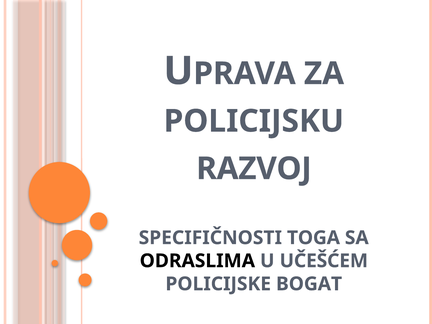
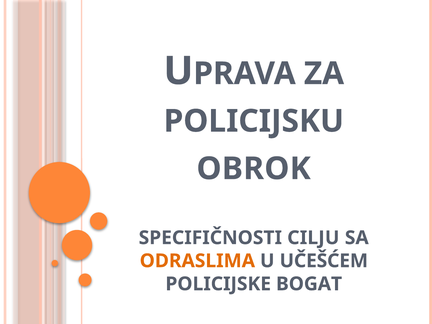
RAZVOJ: RAZVOJ -> OBROK (254, 169)
TOGA: TOGA -> CILJU (313, 238)
ODRASLIMA colour: black -> orange (197, 261)
